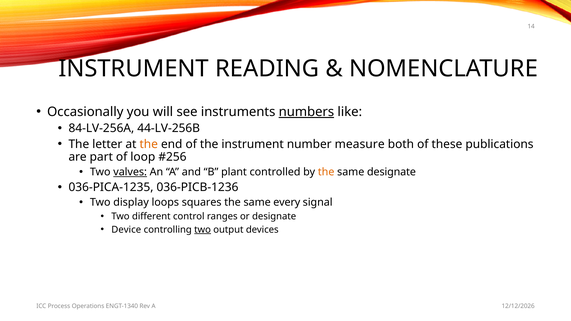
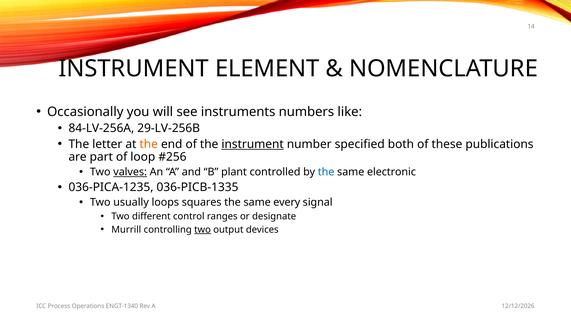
READING: READING -> ELEMENT (267, 69)
numbers underline: present -> none (306, 112)
44-LV-256B: 44-LV-256B -> 29-LV-256B (169, 128)
instrument underline: none -> present (253, 144)
measure: measure -> specified (360, 144)
the colour: orange -> blue (326, 172)
same designate: designate -> electronic (391, 172)
036-PICB-1236: 036-PICB-1236 -> 036-PICB-1335 (197, 187)
display: display -> usually (131, 203)
Device: Device -> Murrill (126, 230)
